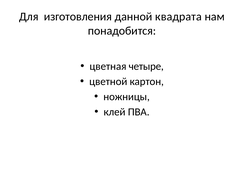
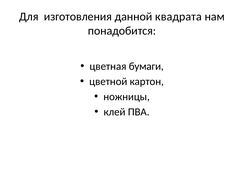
четыре: четыре -> бумаги (146, 66)
